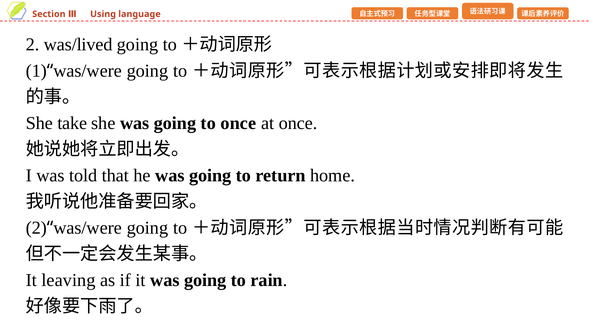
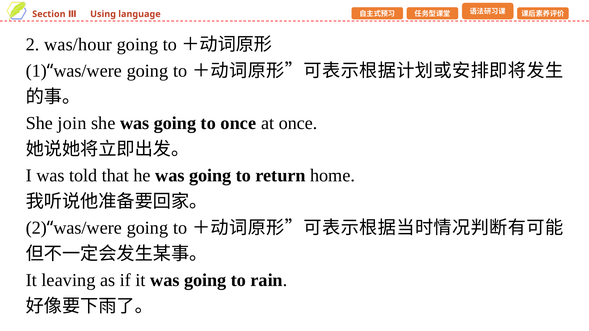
was/lived: was/lived -> was/hour (78, 45)
take: take -> join (72, 123)
